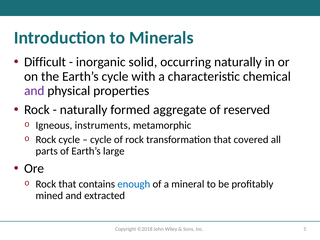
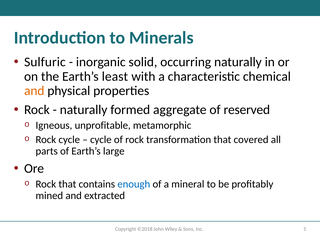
Difficult: Difficult -> Sulfuric (45, 62)
Earth’s cycle: cycle -> least (115, 76)
and colour: purple -> orange (34, 91)
instruments: instruments -> unprofitable (103, 125)
